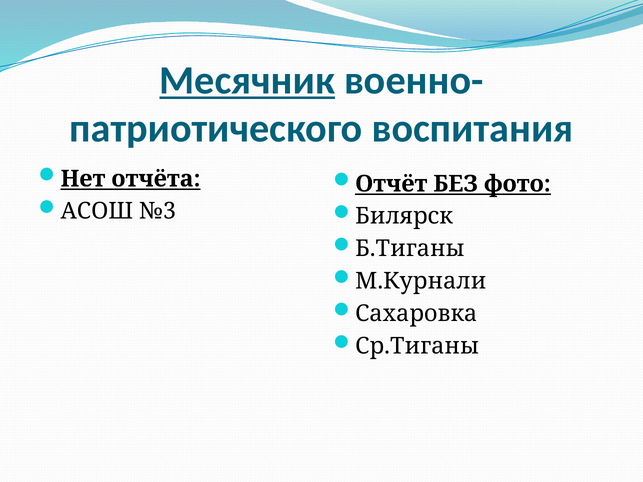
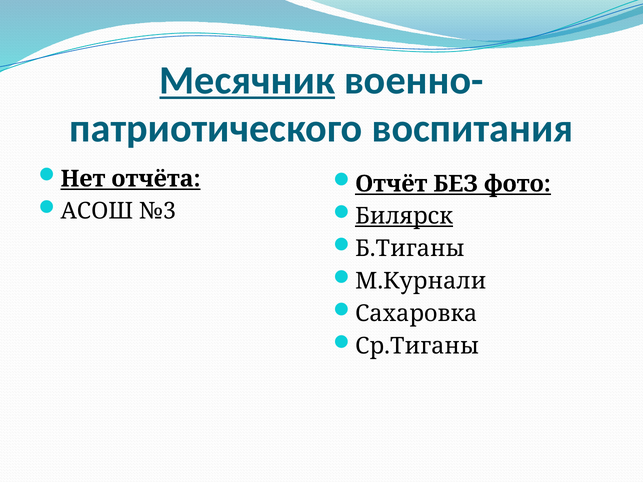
Билярск underline: none -> present (404, 216)
